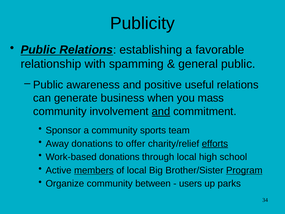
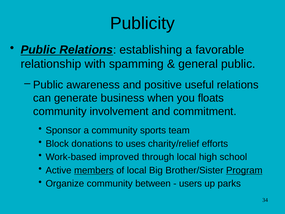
mass: mass -> floats (211, 98)
and underline: present -> none (161, 111)
Away: Away -> Block (57, 144)
offer: offer -> uses (136, 144)
efforts underline: present -> none (215, 144)
Work-based donations: donations -> improved (119, 157)
